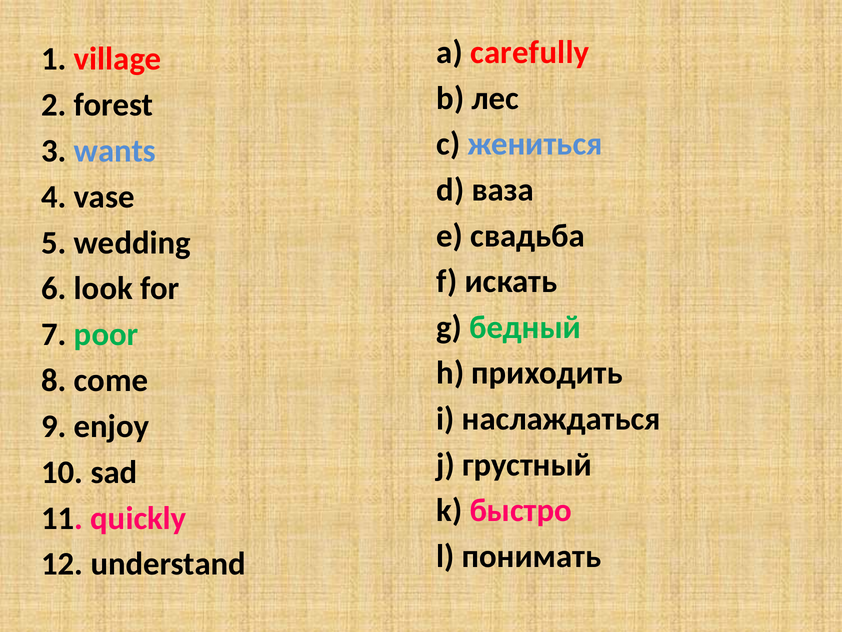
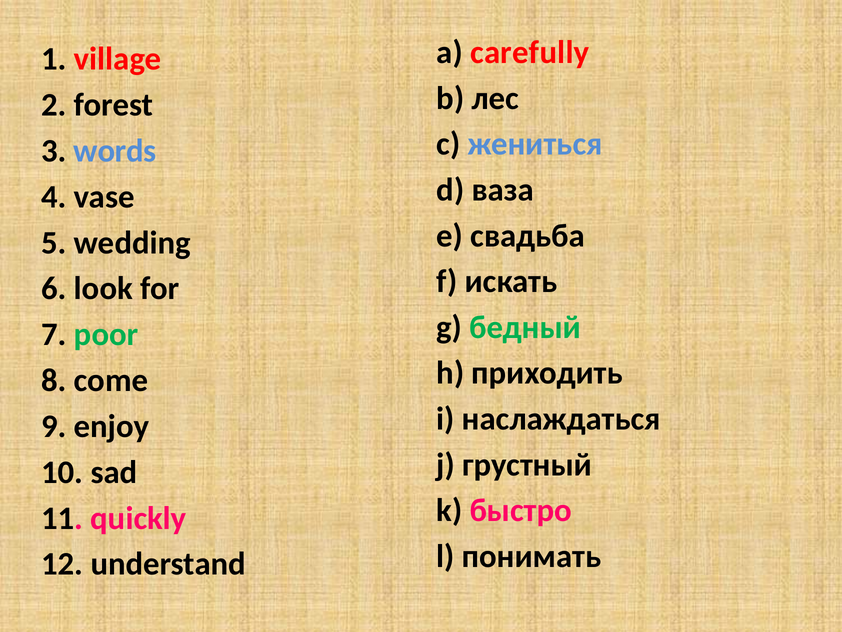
wants: wants -> words (115, 151)
